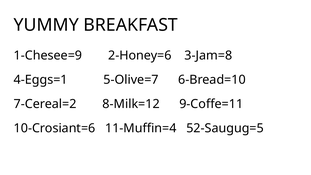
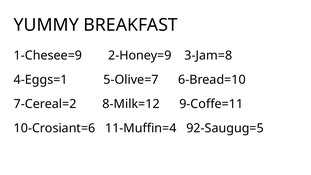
2-Honey=6: 2-Honey=6 -> 2-Honey=9 (140, 56)
52-Saugug=5: 52-Saugug=5 -> 92-Saugug=5 (225, 128)
